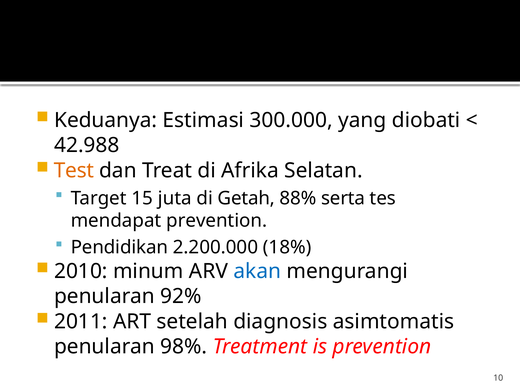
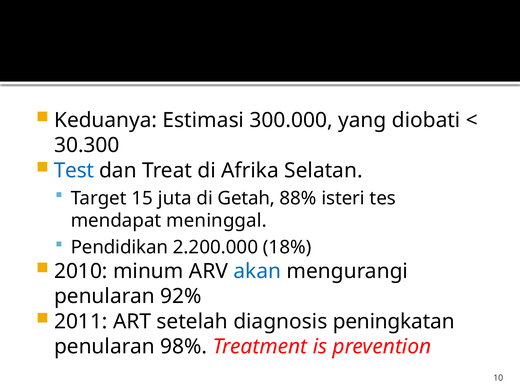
42.988: 42.988 -> 30.300 (87, 145)
Test colour: orange -> blue (74, 170)
serta: serta -> isteri (343, 198)
mendapat prevention: prevention -> meninggal (217, 221)
asimtomatis: asimtomatis -> peningkatan (394, 322)
